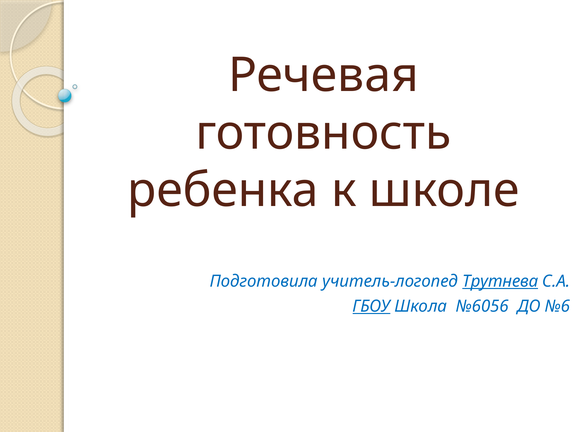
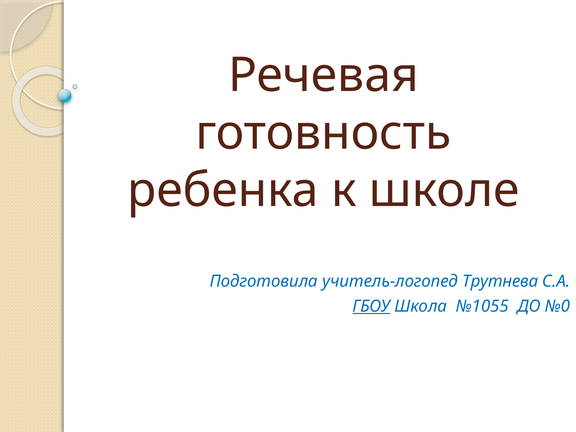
Трутнева underline: present -> none (500, 281)
№6056: №6056 -> №1055 (482, 306)
№6: №6 -> №0 (558, 306)
